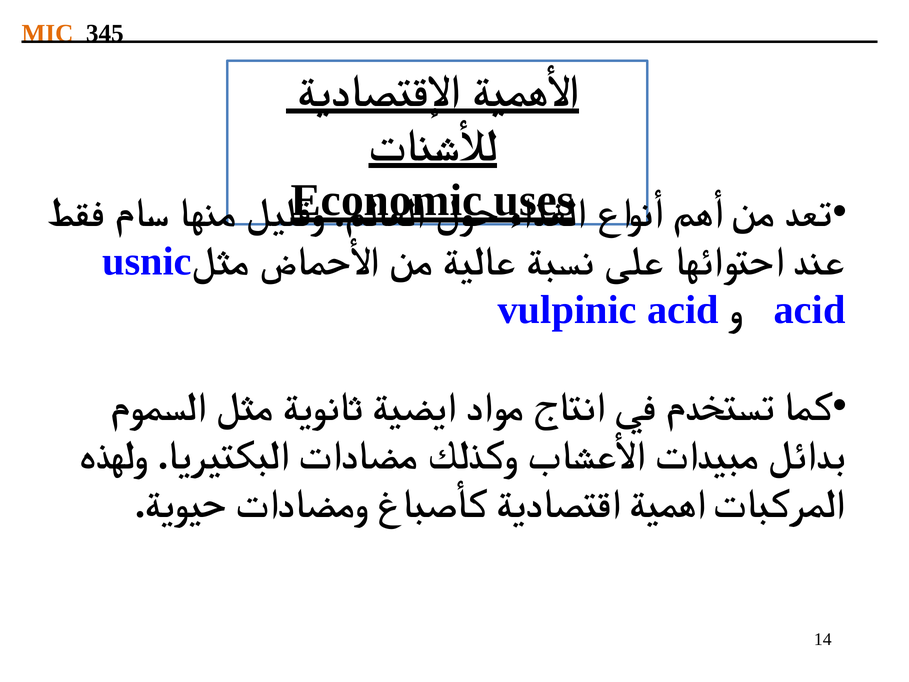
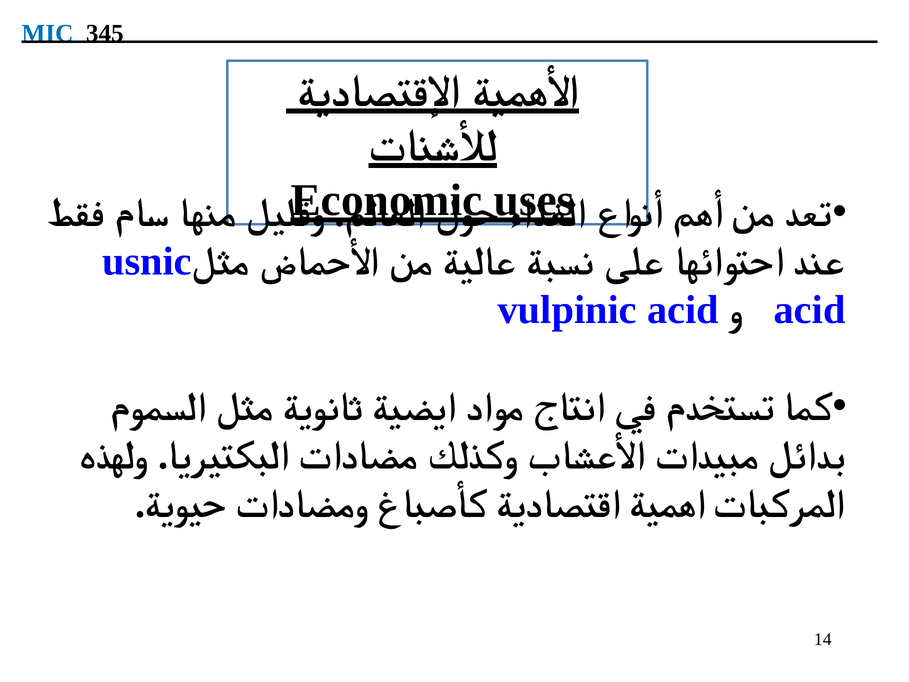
MIC colour: orange -> blue (47, 33)
